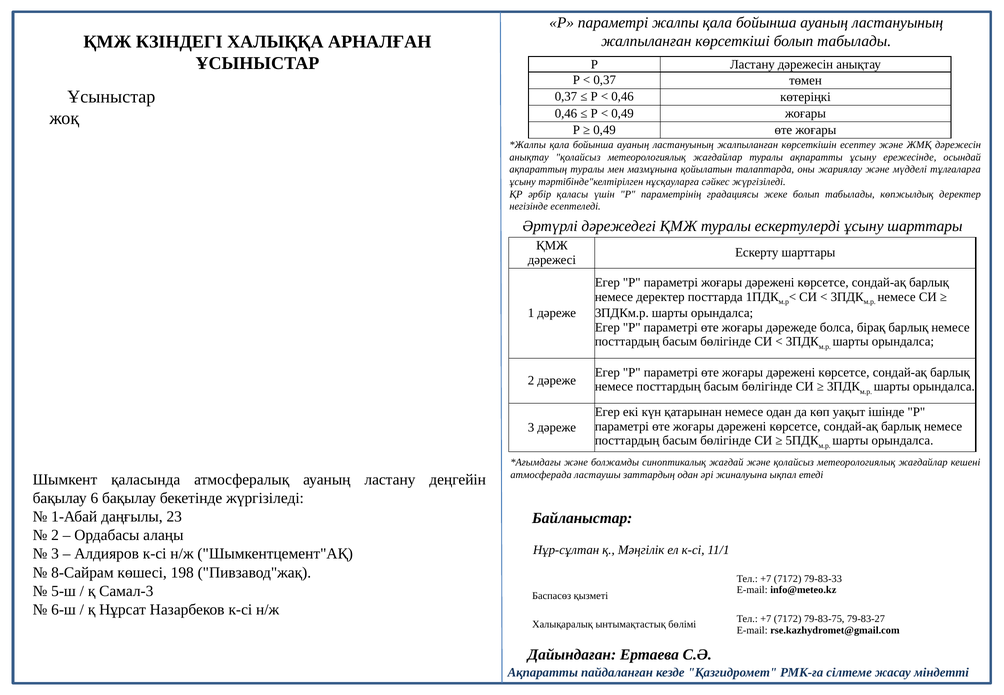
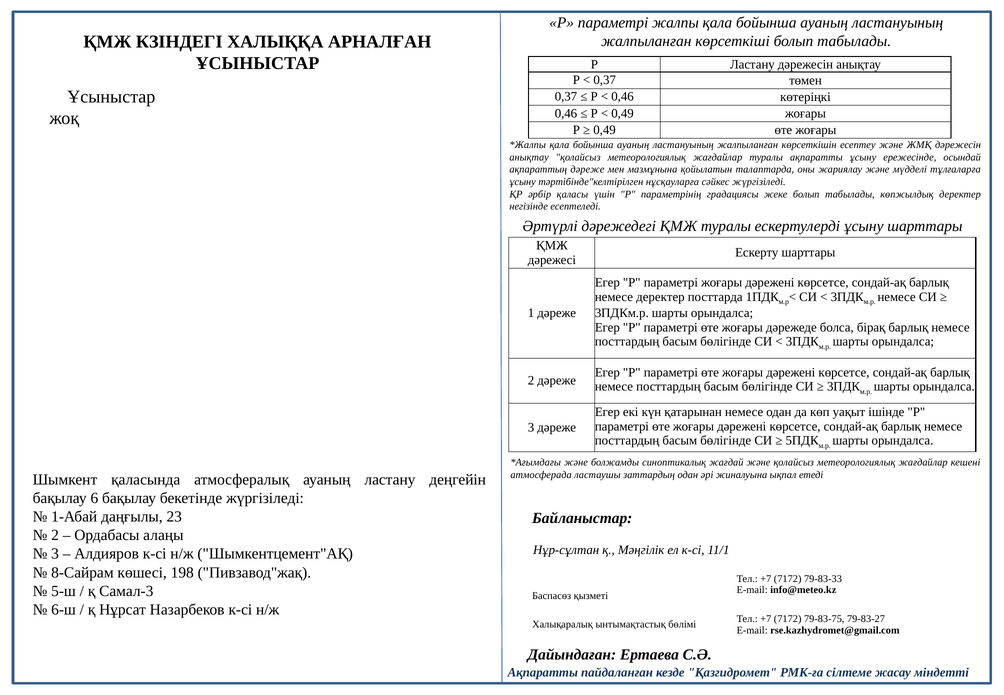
ақпараттың туралы: туралы -> дәреже (587, 170)
